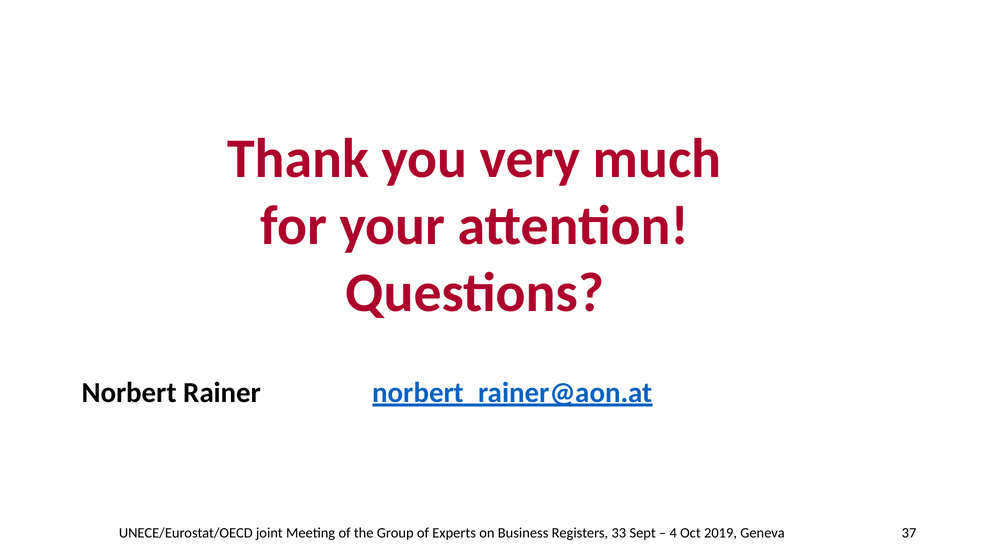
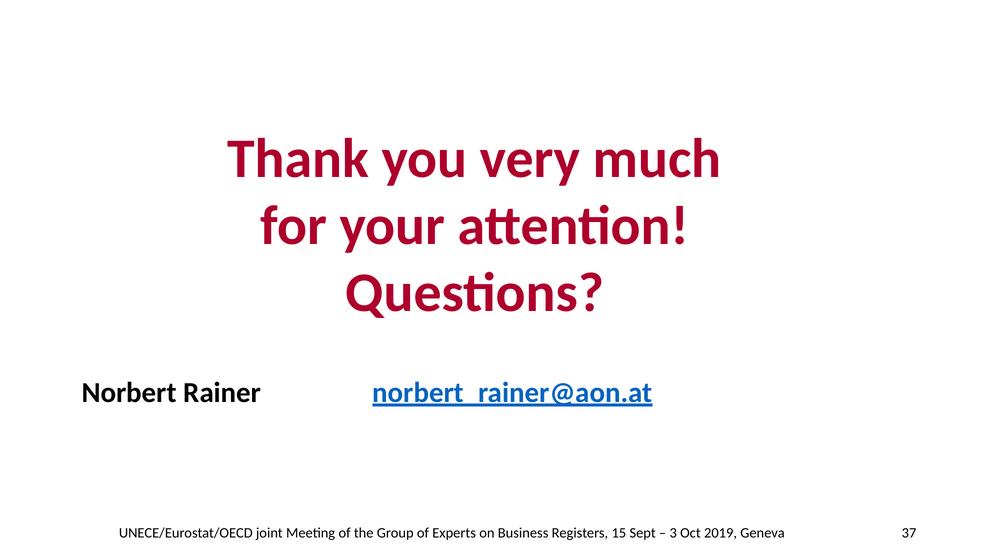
33: 33 -> 15 (619, 533)
4: 4 -> 3 (673, 533)
